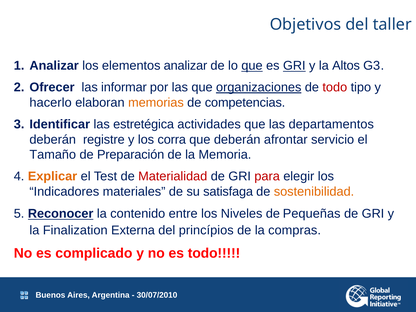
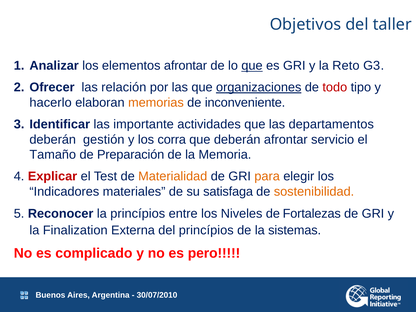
elementos analizar: analizar -> afrontar (185, 66)
GRI underline: present -> none (294, 66)
Altos: Altos -> Reto (346, 66)
informar: informar -> relación (124, 87)
competencias: competencias -> inconveniente (245, 103)
estretégica: estretégica -> importante (144, 124)
registre: registre -> gestión (104, 140)
Explicar colour: orange -> red (53, 176)
Materialidad colour: red -> orange (173, 176)
para colour: red -> orange (267, 176)
Reconocer underline: present -> none (61, 214)
la contenido: contenido -> princípios (138, 214)
Pequeñas: Pequeñas -> Fortalezas (312, 214)
compras: compras -> sistemas (295, 230)
es todo: todo -> pero (214, 253)
